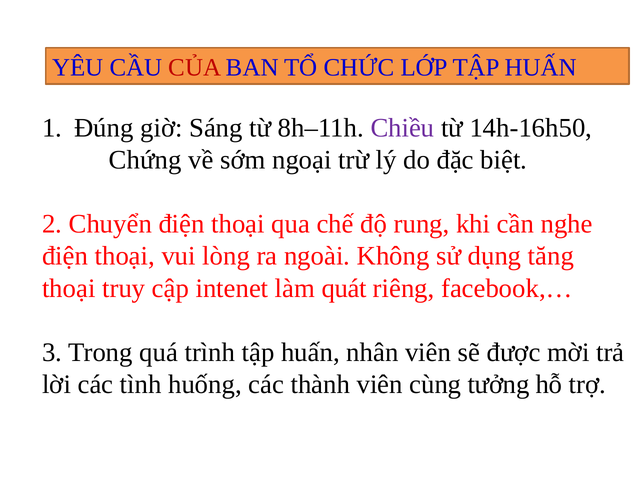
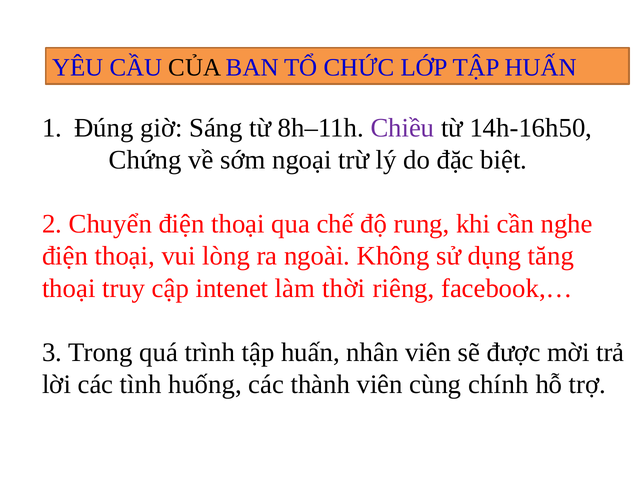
CỦA colour: red -> black (195, 68)
quát: quát -> thời (344, 289)
tưởng: tưởng -> chính (498, 385)
